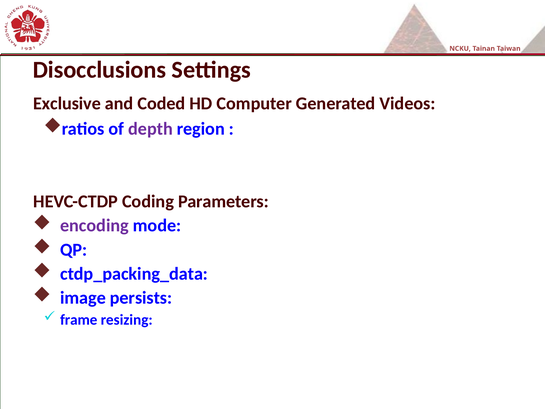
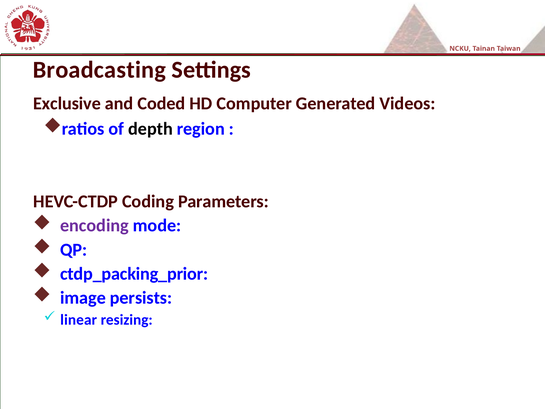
Disocclusions: Disocclusions -> Broadcasting (99, 70)
depth colour: purple -> black (150, 129)
ctdp_packing_data: ctdp_packing_data -> ctdp_packing_prior (134, 274)
frame: frame -> linear (79, 320)
